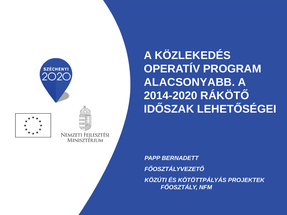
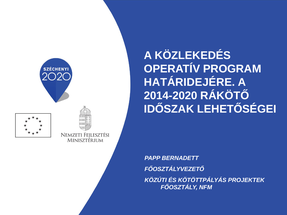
ALACSONYABB: ALACSONYABB -> HATÁRIDEJÉRE (190, 82)
